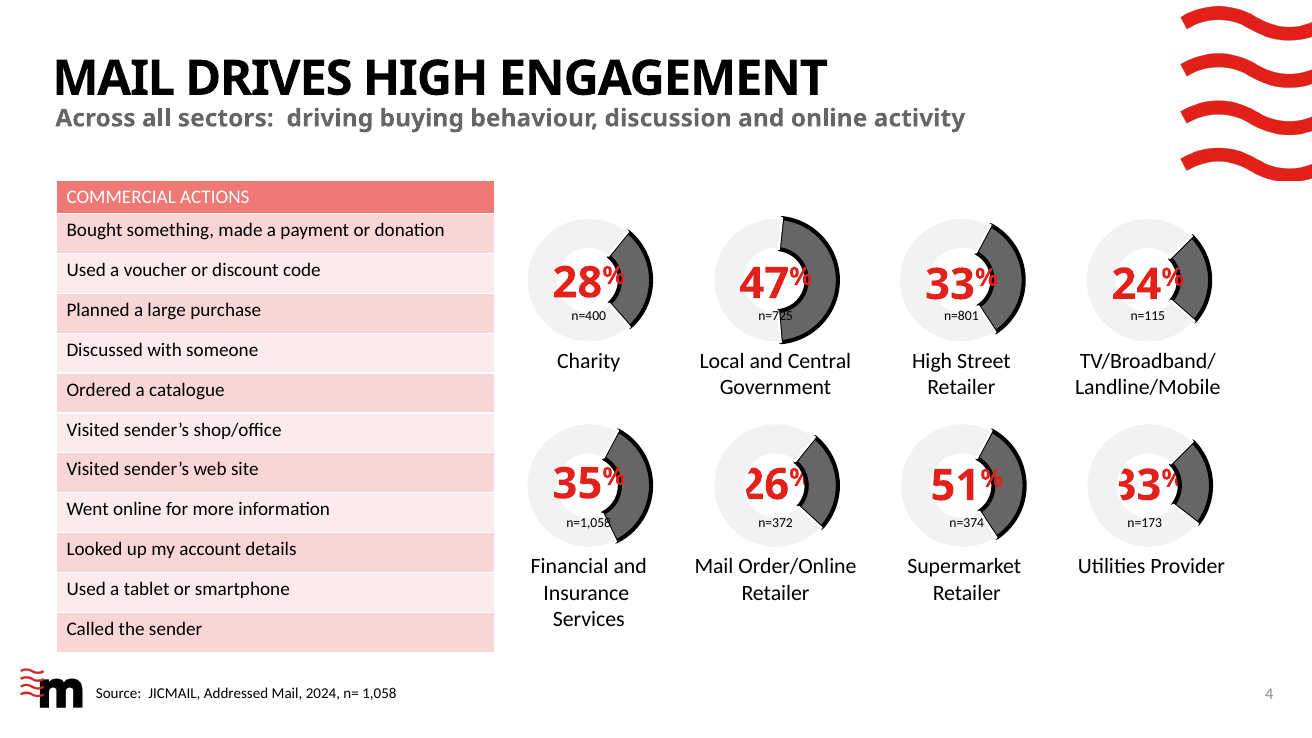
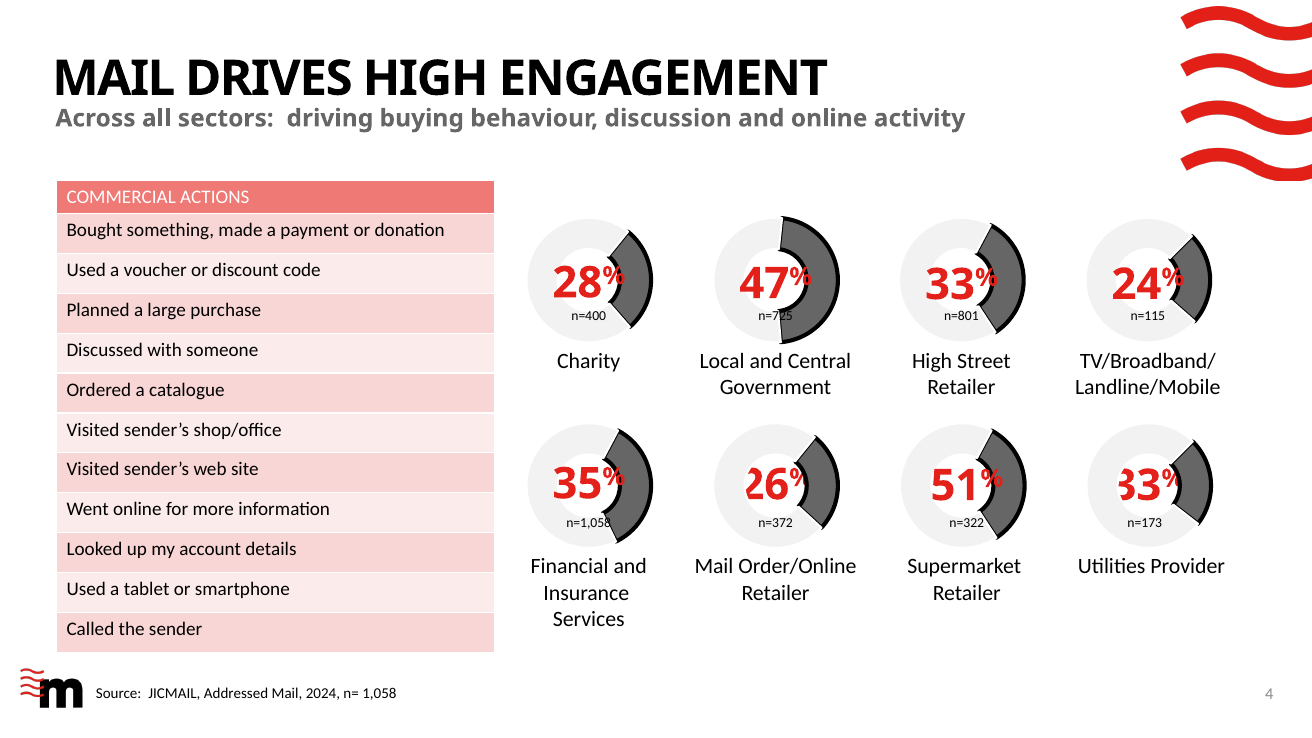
n=374: n=374 -> n=322 (967, 523)
